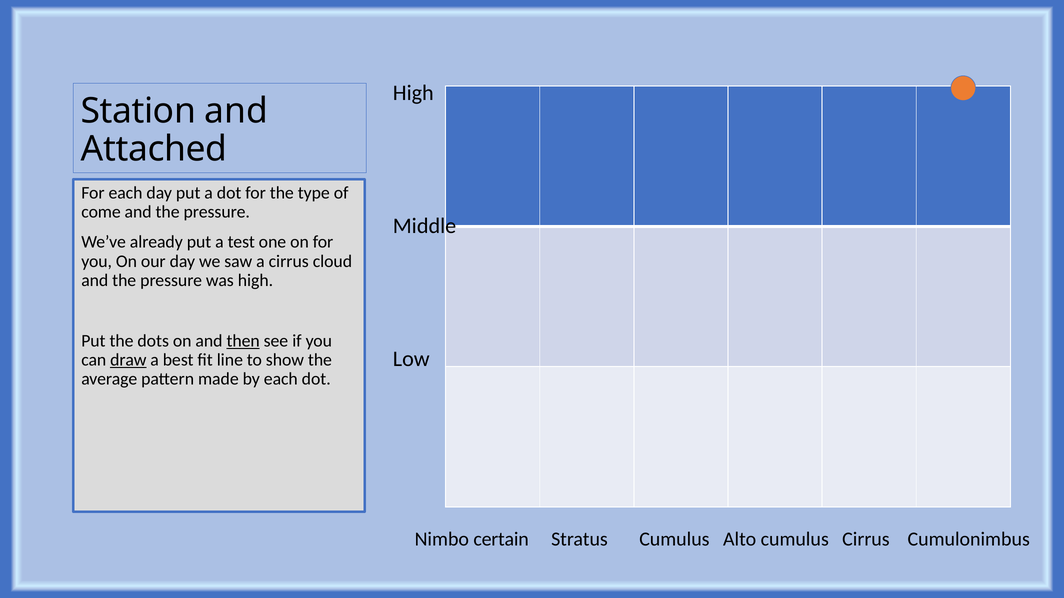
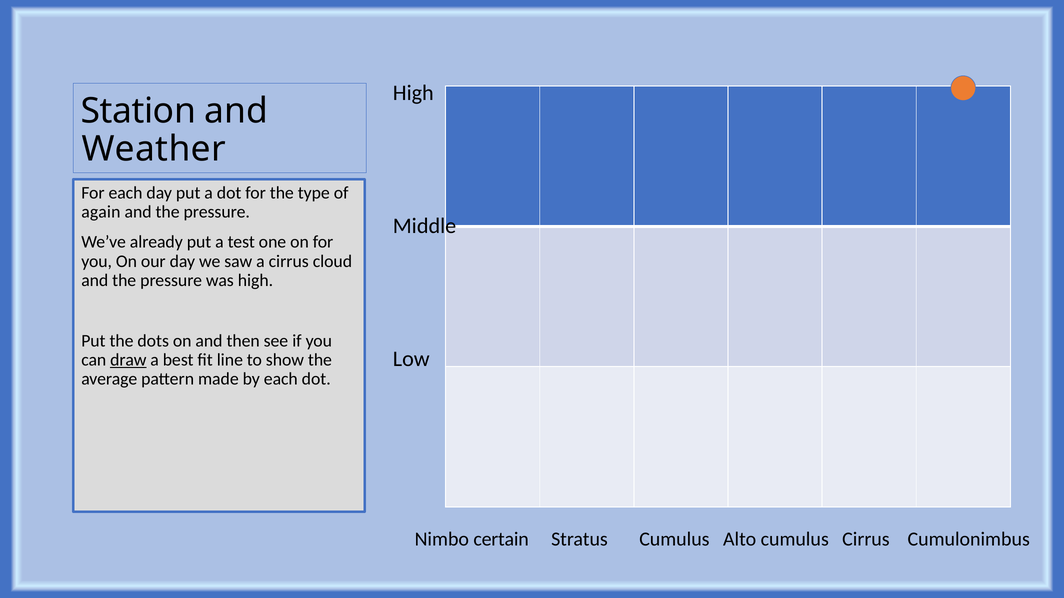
Attached: Attached -> Weather (154, 149)
come: come -> again (101, 212)
then underline: present -> none (243, 341)
